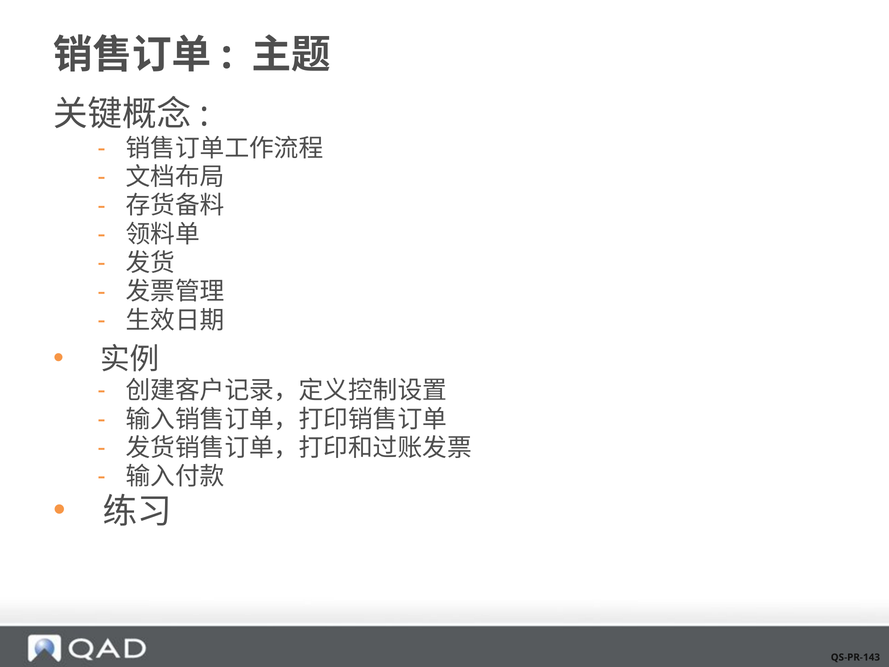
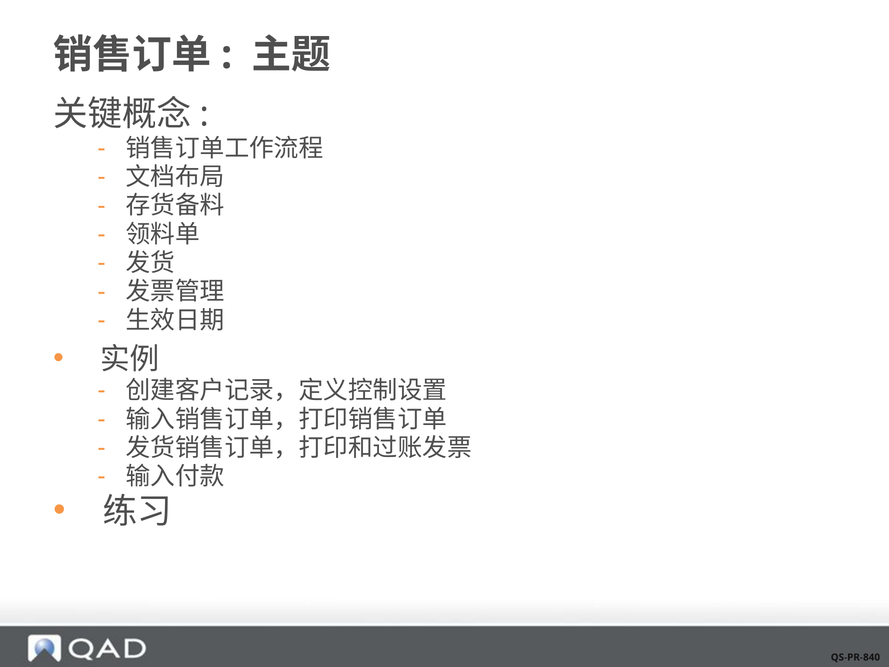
QS-PR-143: QS-PR-143 -> QS-PR-840 (855, 657)
